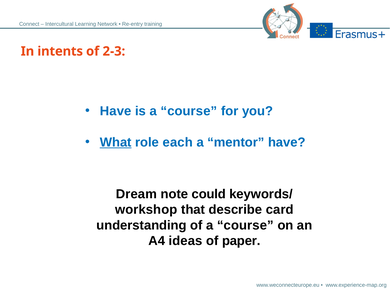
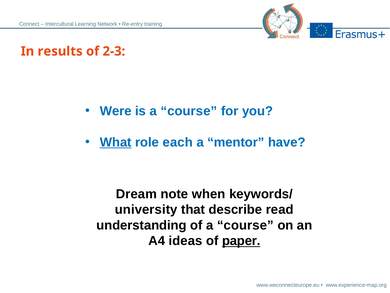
intents: intents -> results (60, 51)
Have: Have -> Were (116, 111)
could: could -> when (209, 194)
workshop: workshop -> university (146, 209)
card: card -> read (280, 209)
paper underline: none -> present (241, 241)
